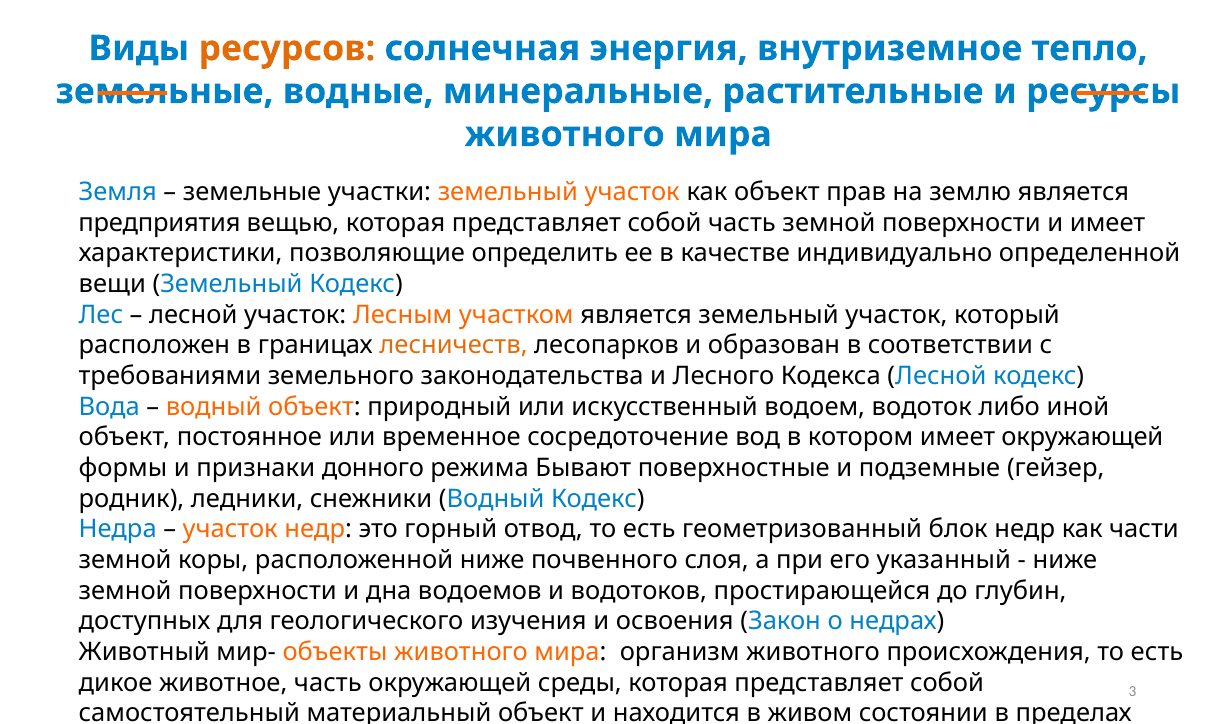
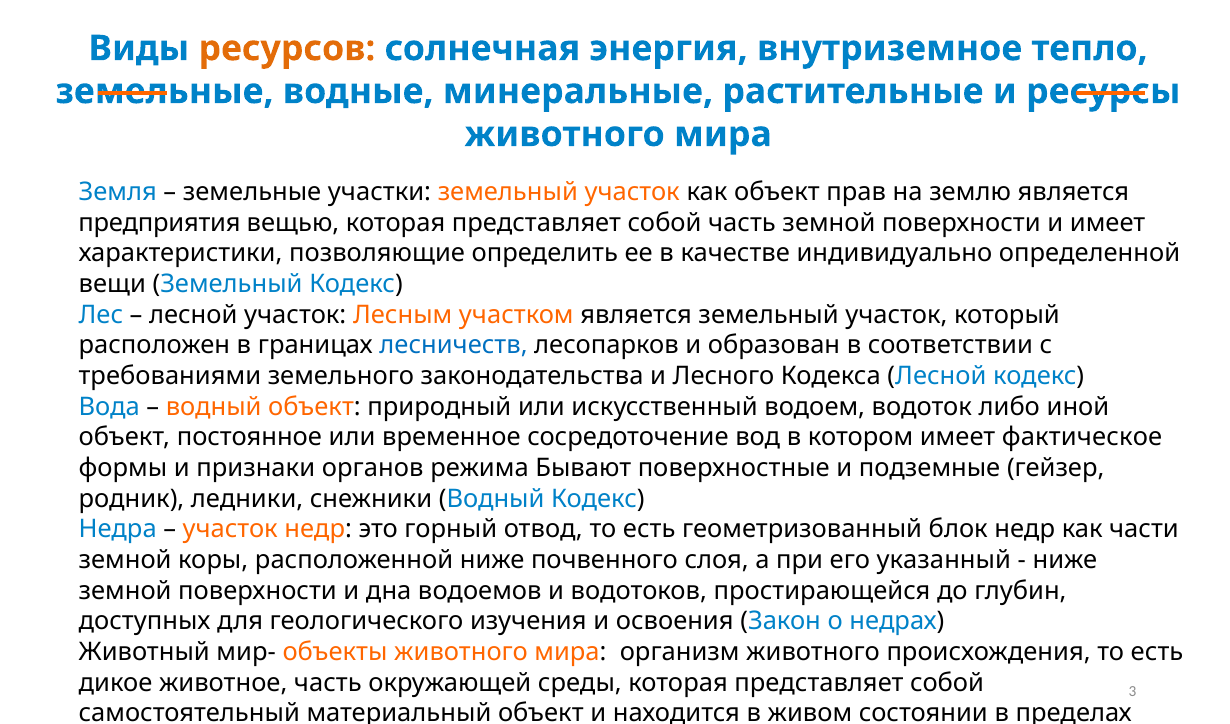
лесничеств colour: orange -> blue (454, 345)
имеет окружающей: окружающей -> фактическое (1082, 437)
донного: донного -> органов (373, 468)
